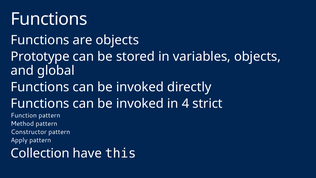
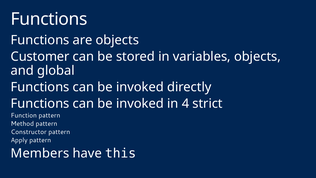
Prototype: Prototype -> Customer (40, 57)
Collection: Collection -> Members (40, 153)
